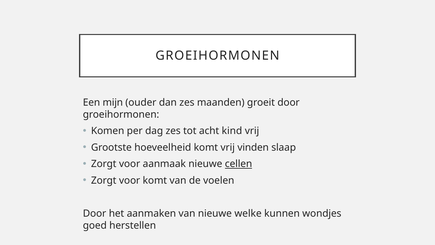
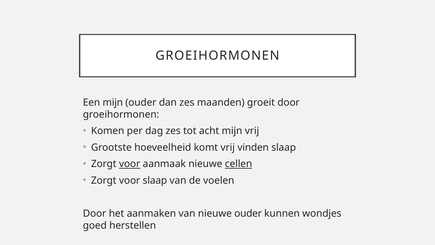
acht kind: kind -> mijn (232, 131)
voor underline: none -> present (130, 164)
voor komt: komt -> slaap (155, 180)
nieuwe welke: welke -> ouder (248, 213)
